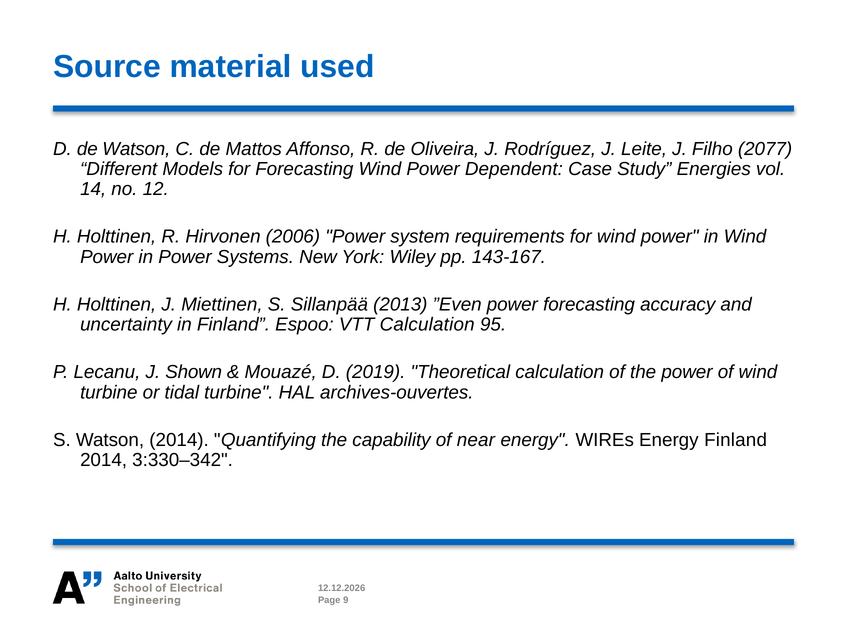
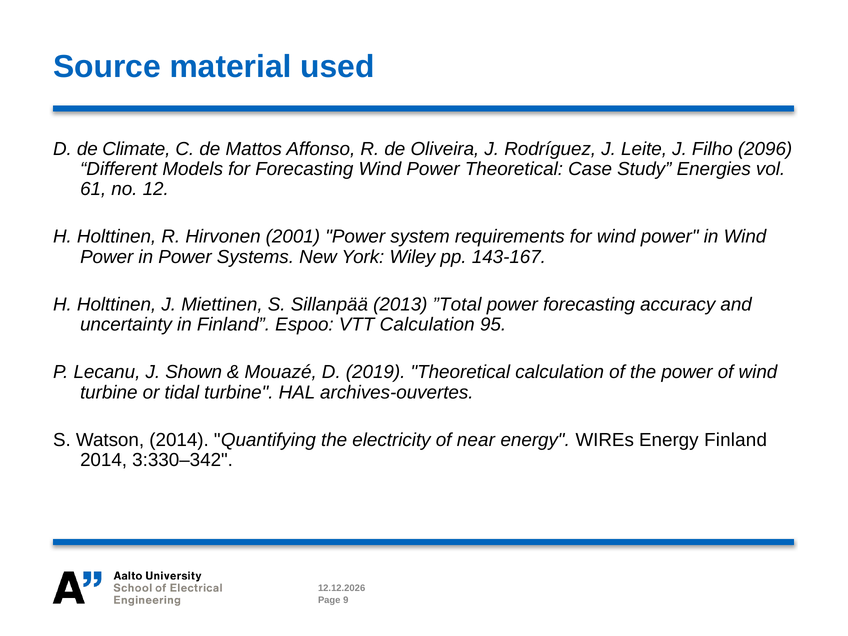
de Watson: Watson -> Climate (136, 149)
2077: 2077 -> 2096 (765, 149)
Power Dependent: Dependent -> Theoretical (514, 169)
14: 14 -> 61 (93, 189)
2006: 2006 -> 2001 (293, 237)
”Even: ”Even -> ”Total (457, 305)
capability: capability -> electricity (392, 440)
